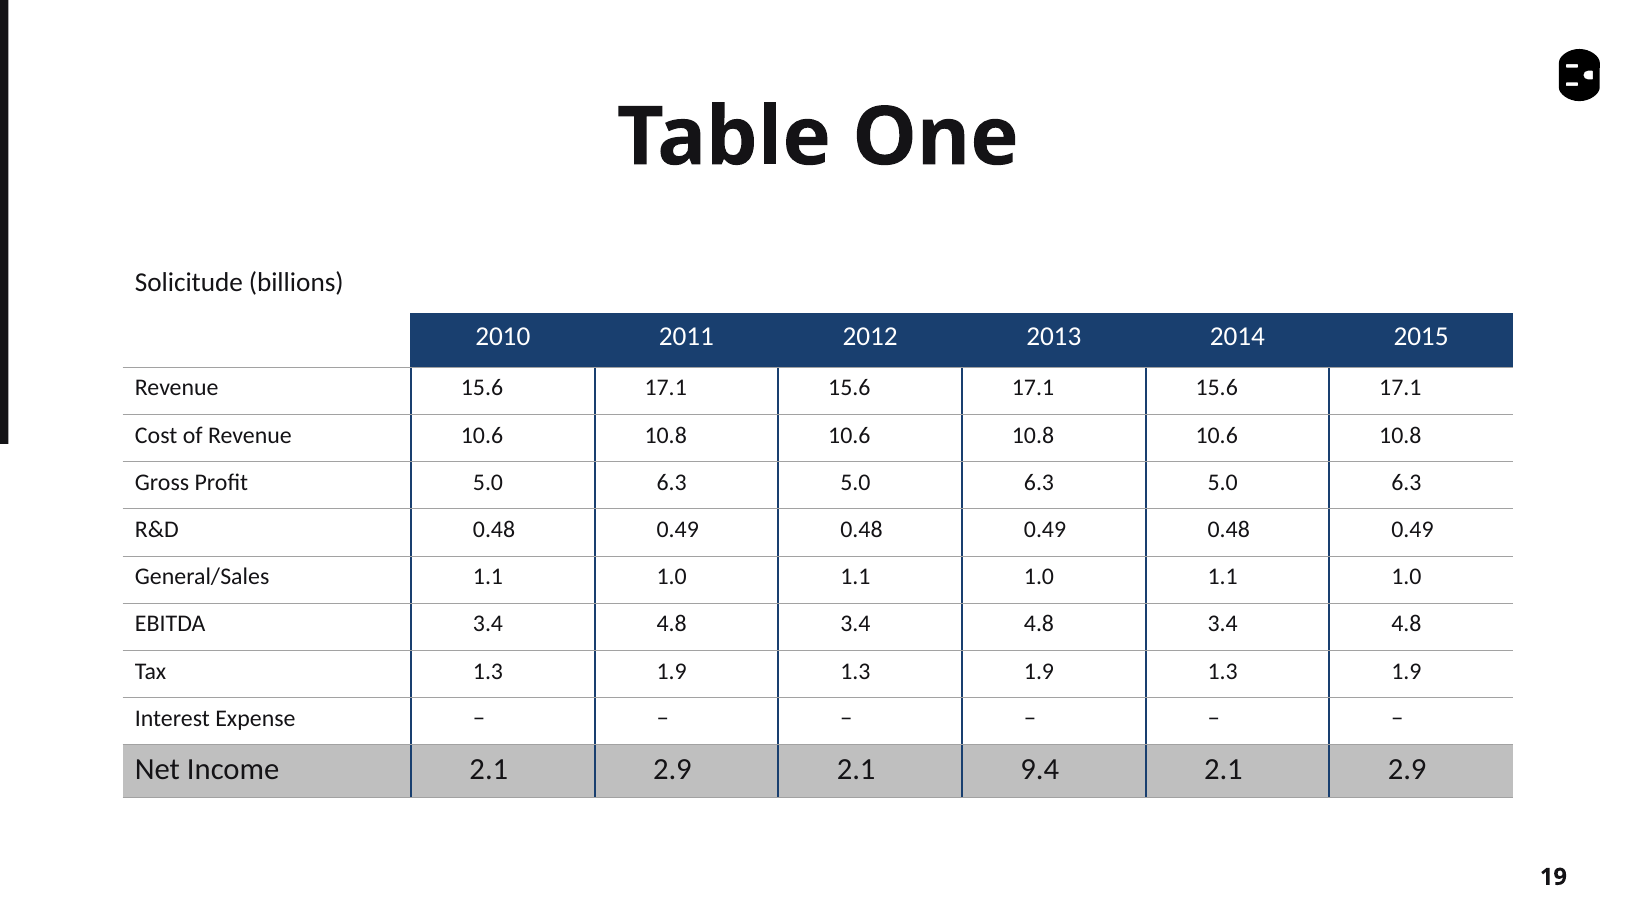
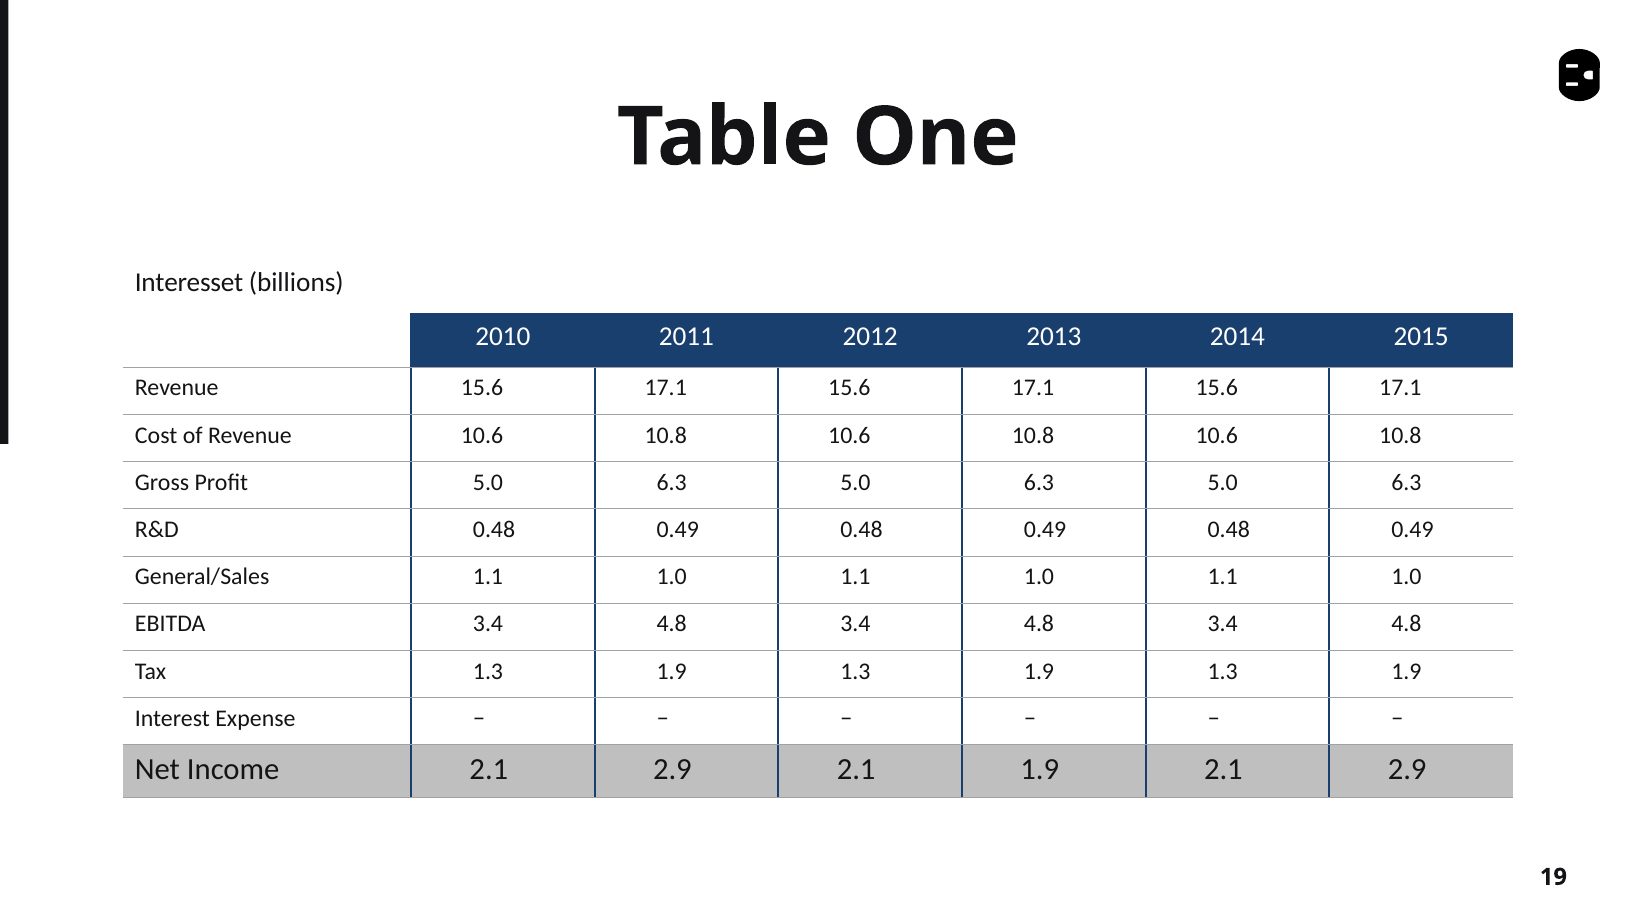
Solicitude: Solicitude -> Interesset (189, 282)
2.1 9.4: 9.4 -> 1.9 (1040, 770)
